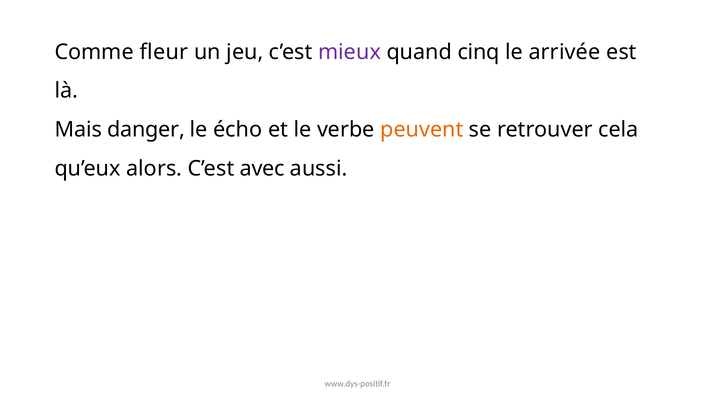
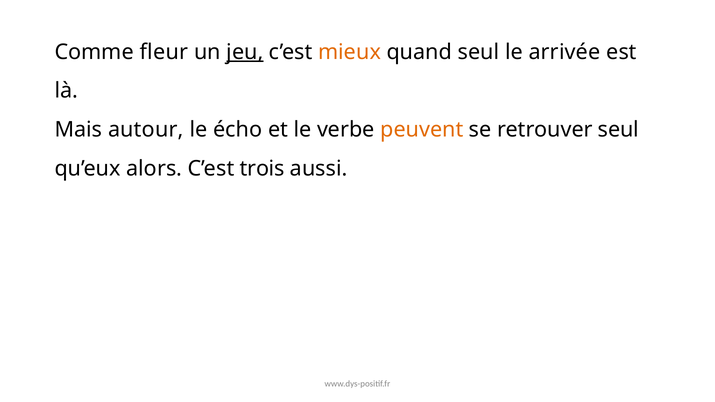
jeu underline: none -> present (245, 52)
mieux colour: purple -> orange (350, 52)
quand cinq: cinq -> seul (479, 52)
danger: danger -> autour (146, 130)
retrouver cela: cela -> seul (618, 130)
avec: avec -> trois (262, 169)
